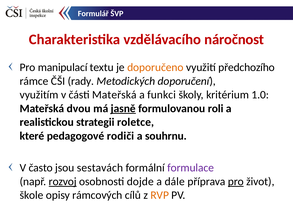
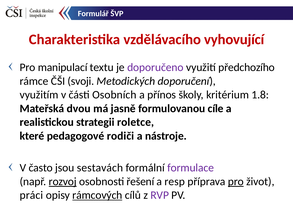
náročnost: náročnost -> vyhovující (234, 39)
doporučeno colour: orange -> purple (155, 67)
rady: rady -> svoji (81, 81)
části Mateřská: Mateřská -> Osobních (114, 95)
funkci: funkci -> přínos (162, 95)
1.0: 1.0 -> 1.8 (260, 95)
jasně underline: present -> none (123, 108)
roli: roli -> cíle (216, 108)
souhrnu: souhrnu -> nástroje (166, 136)
dojde: dojde -> řešení (140, 181)
dále: dále -> resp (175, 181)
škole: škole -> práci (31, 195)
rámcových underline: none -> present (97, 195)
RVP colour: orange -> purple (160, 195)
